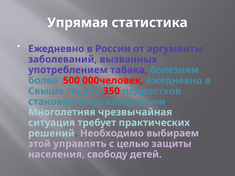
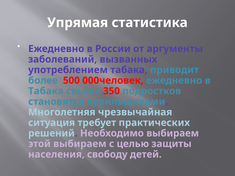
болезням: болезням -> приводит (175, 70)
Свыше: Свыше -> Табака (46, 91)
этой управлять: управлять -> выбираем (80, 144)
